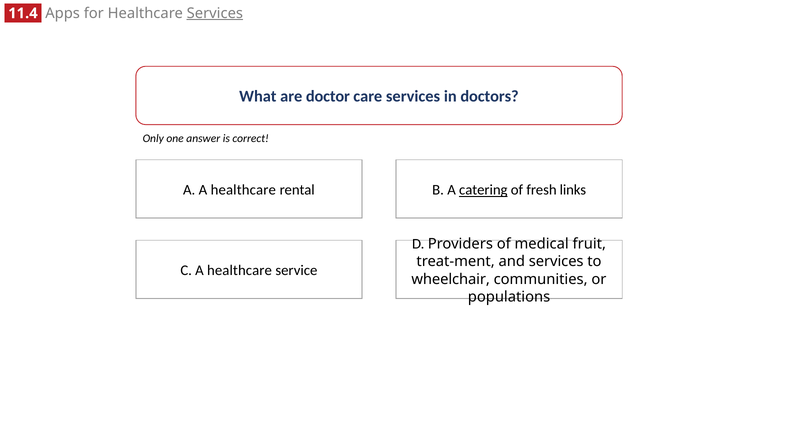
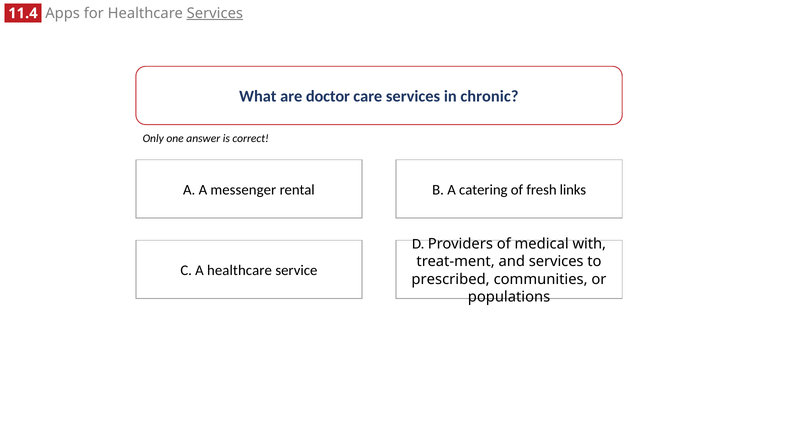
doctors: doctors -> chronic (489, 97)
A A healthcare: healthcare -> messenger (243, 190)
catering underline: present -> none (483, 190)
fruit: fruit -> with (589, 244)
wheelchair: wheelchair -> prescribed (451, 280)
